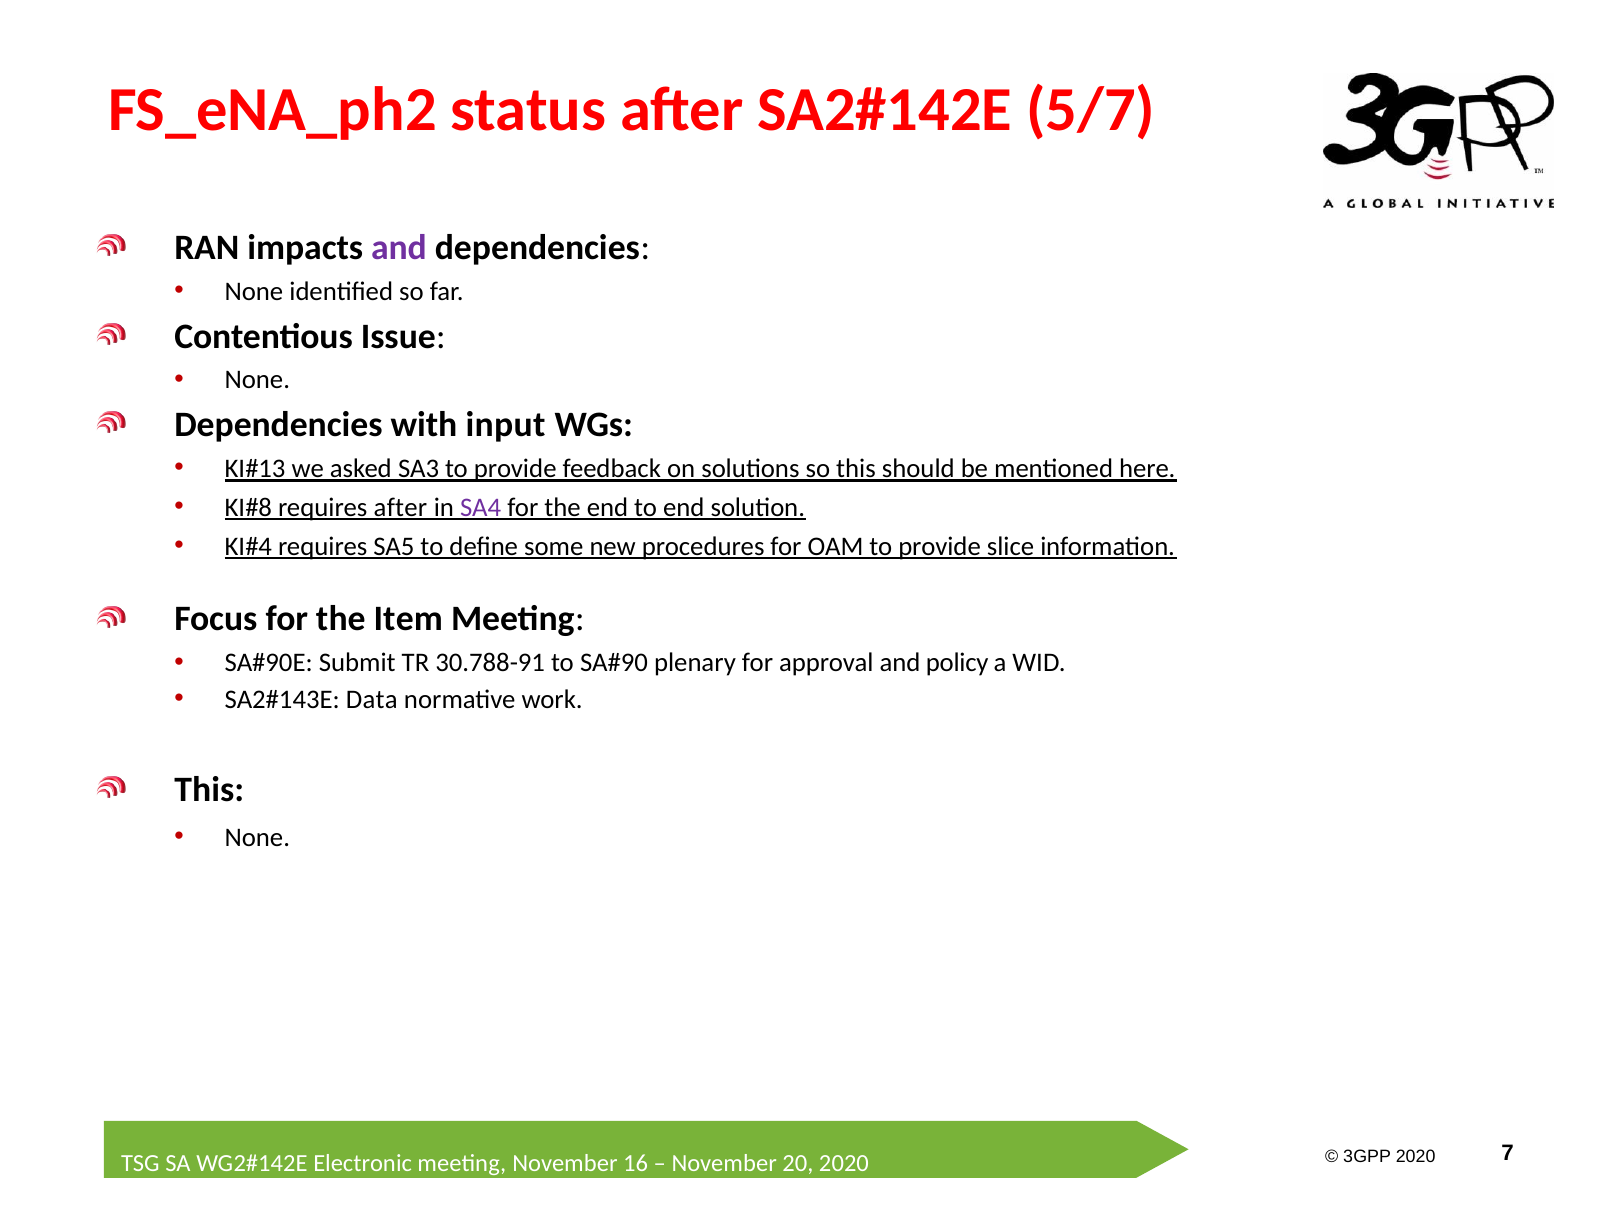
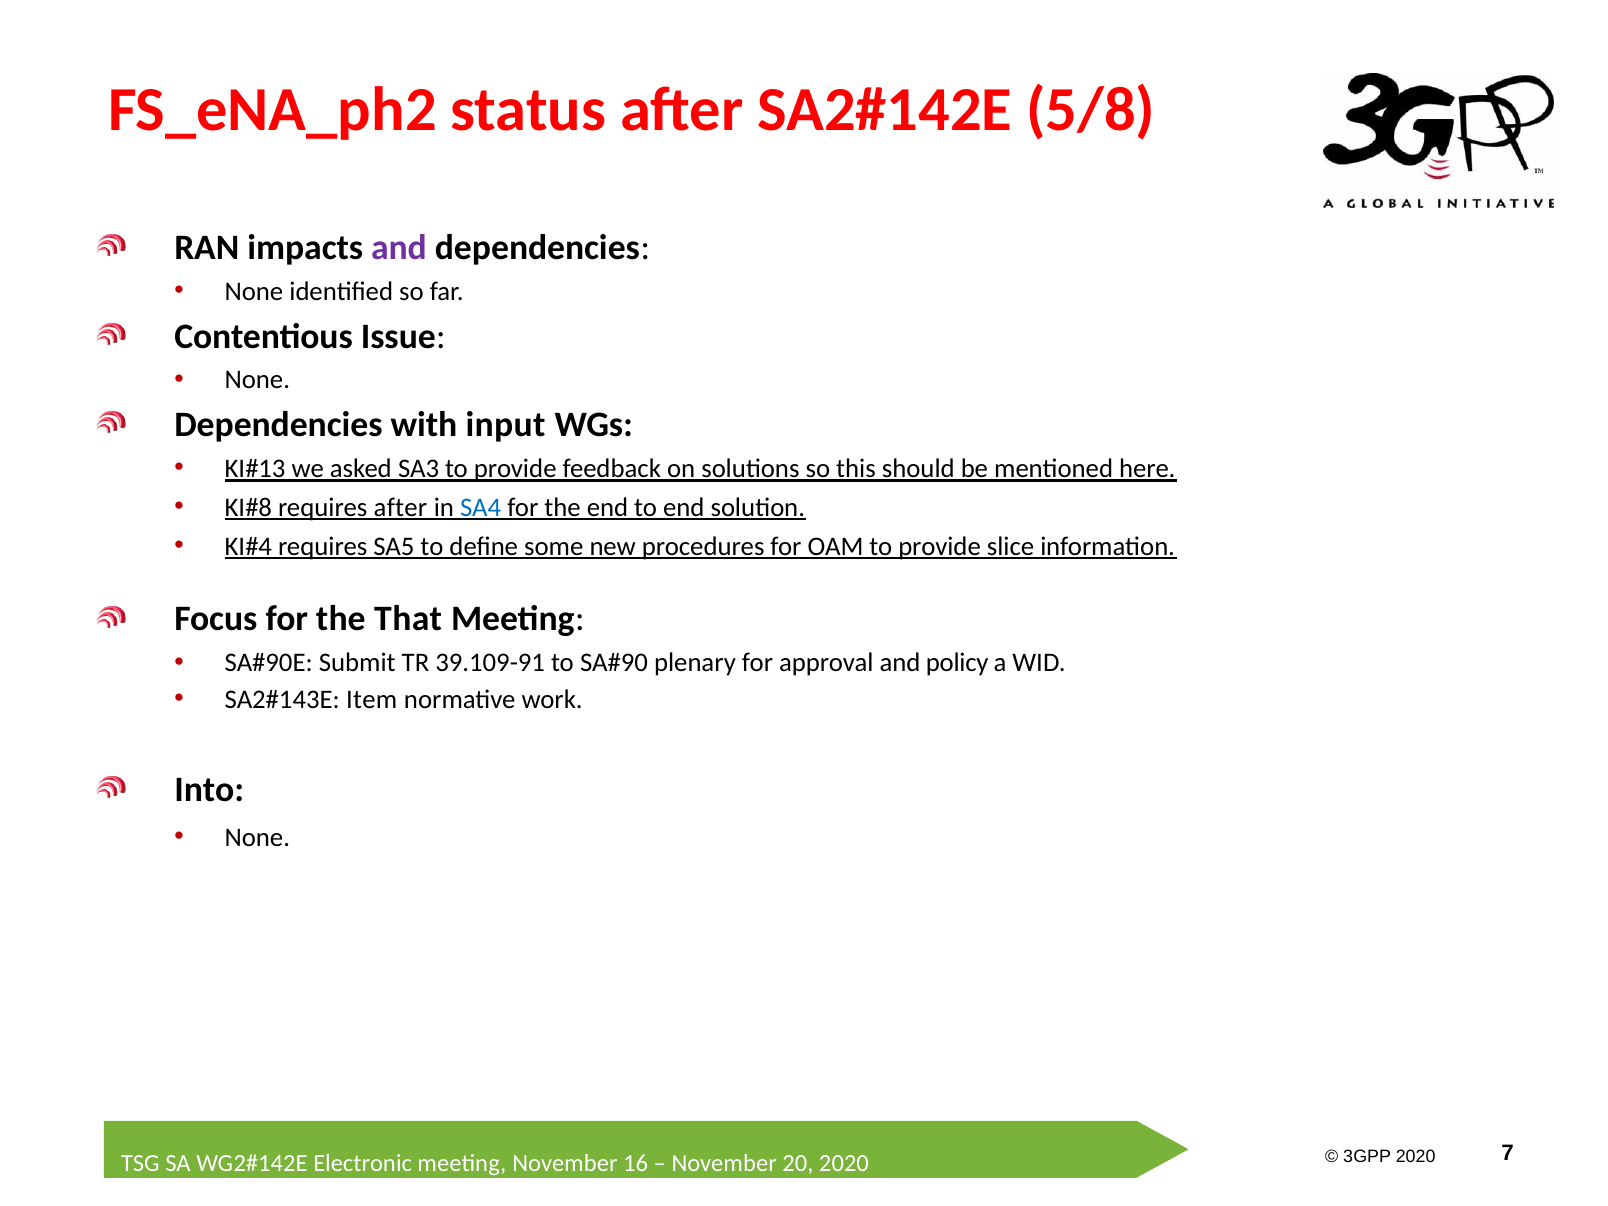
5/7: 5/7 -> 5/8 (1091, 110)
SA4 colour: purple -> blue (481, 507)
Item: Item -> That (408, 619)
30.788-91: 30.788-91 -> 39.109-91 (490, 663)
Data: Data -> Item (372, 699)
This: This -> Into (209, 789)
